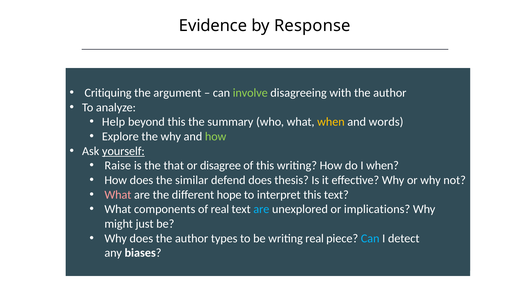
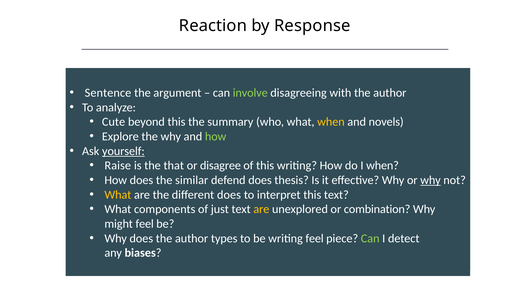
Evidence: Evidence -> Reaction (213, 26)
Critiquing: Critiquing -> Sentence (108, 93)
Help: Help -> Cute (114, 122)
words: words -> novels (386, 122)
why underline: none -> present (431, 180)
What colour: pink -> yellow (118, 195)
different hope: hope -> does (229, 195)
of real: real -> just (220, 209)
are colour: light blue -> yellow (261, 209)
implications: implications -> combination (377, 209)
might just: just -> feel (145, 224)
writing real: real -> feel (315, 239)
Can colour: light blue -> light green (370, 239)
